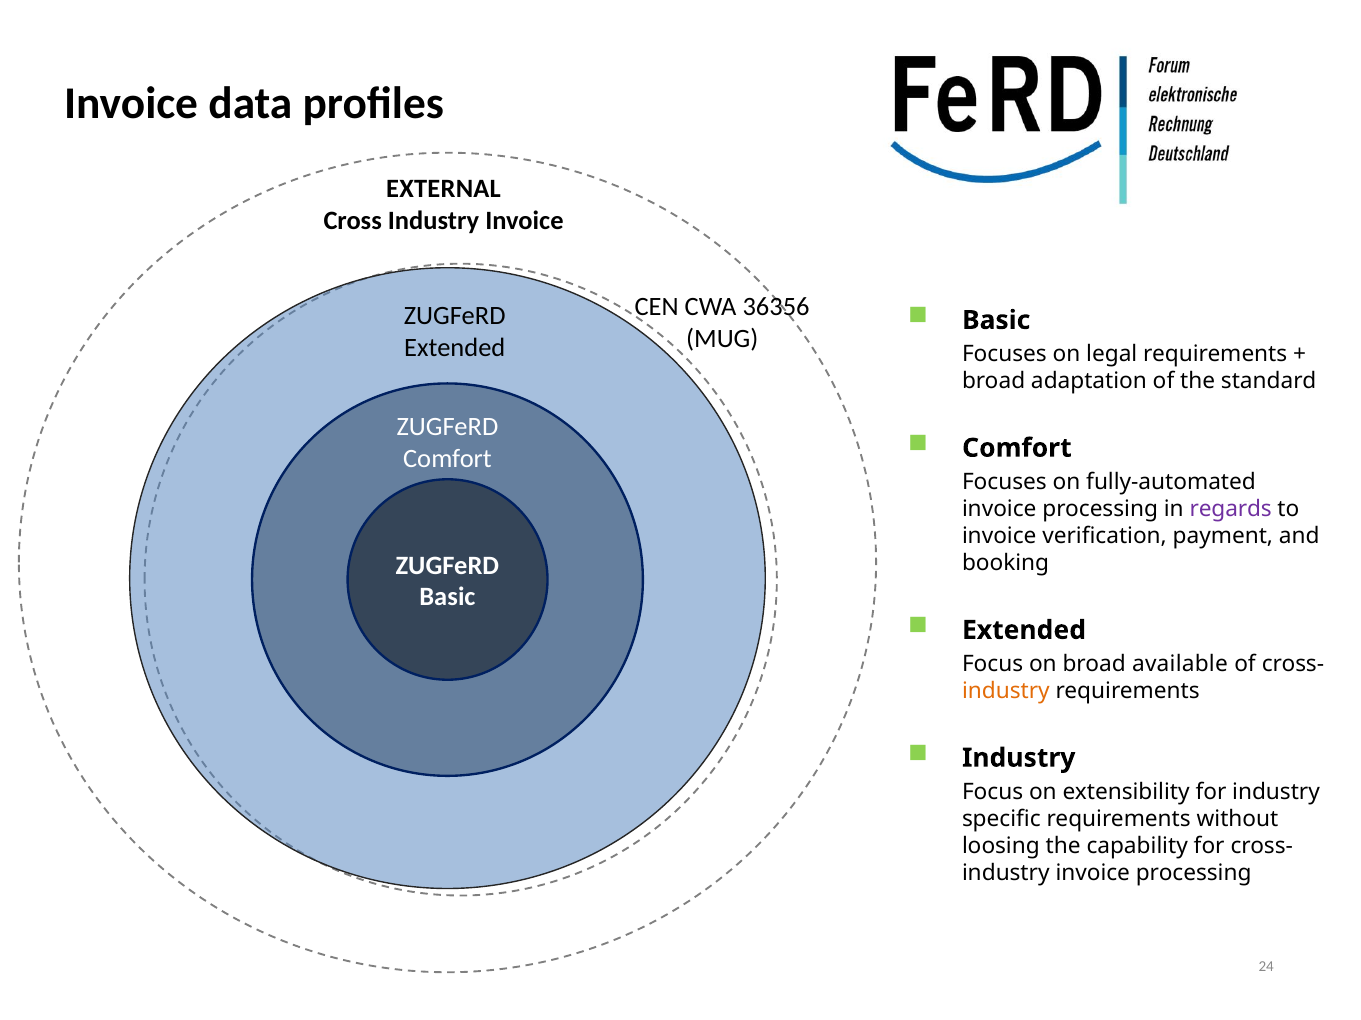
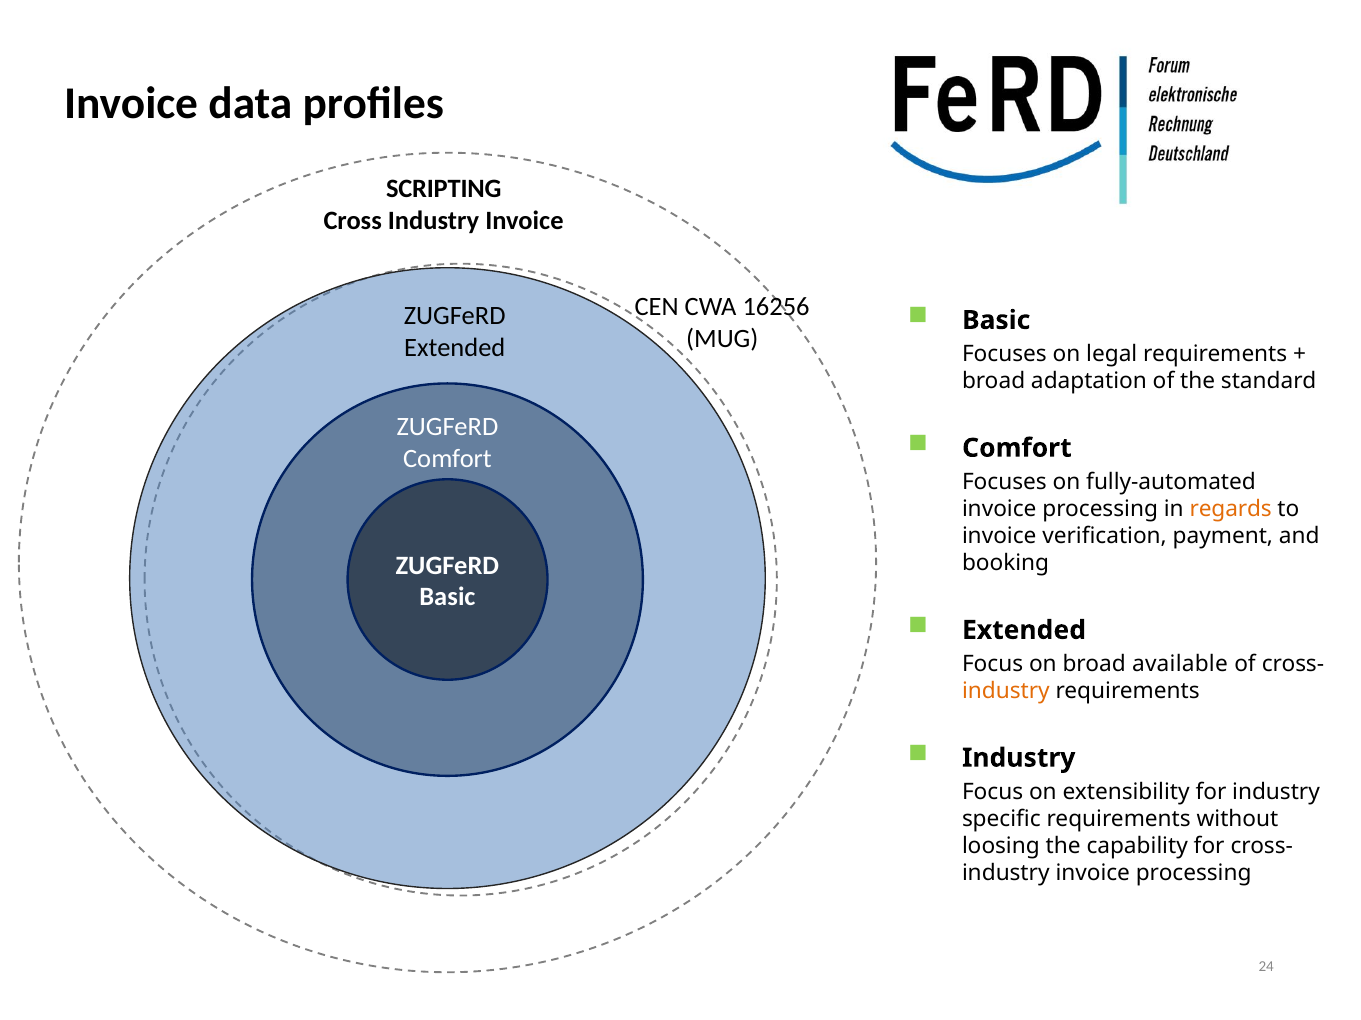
EXTERNAL: EXTERNAL -> SCRIPTING (444, 189)
36356: 36356 -> 16256 (776, 307)
regards colour: purple -> orange (1231, 509)
